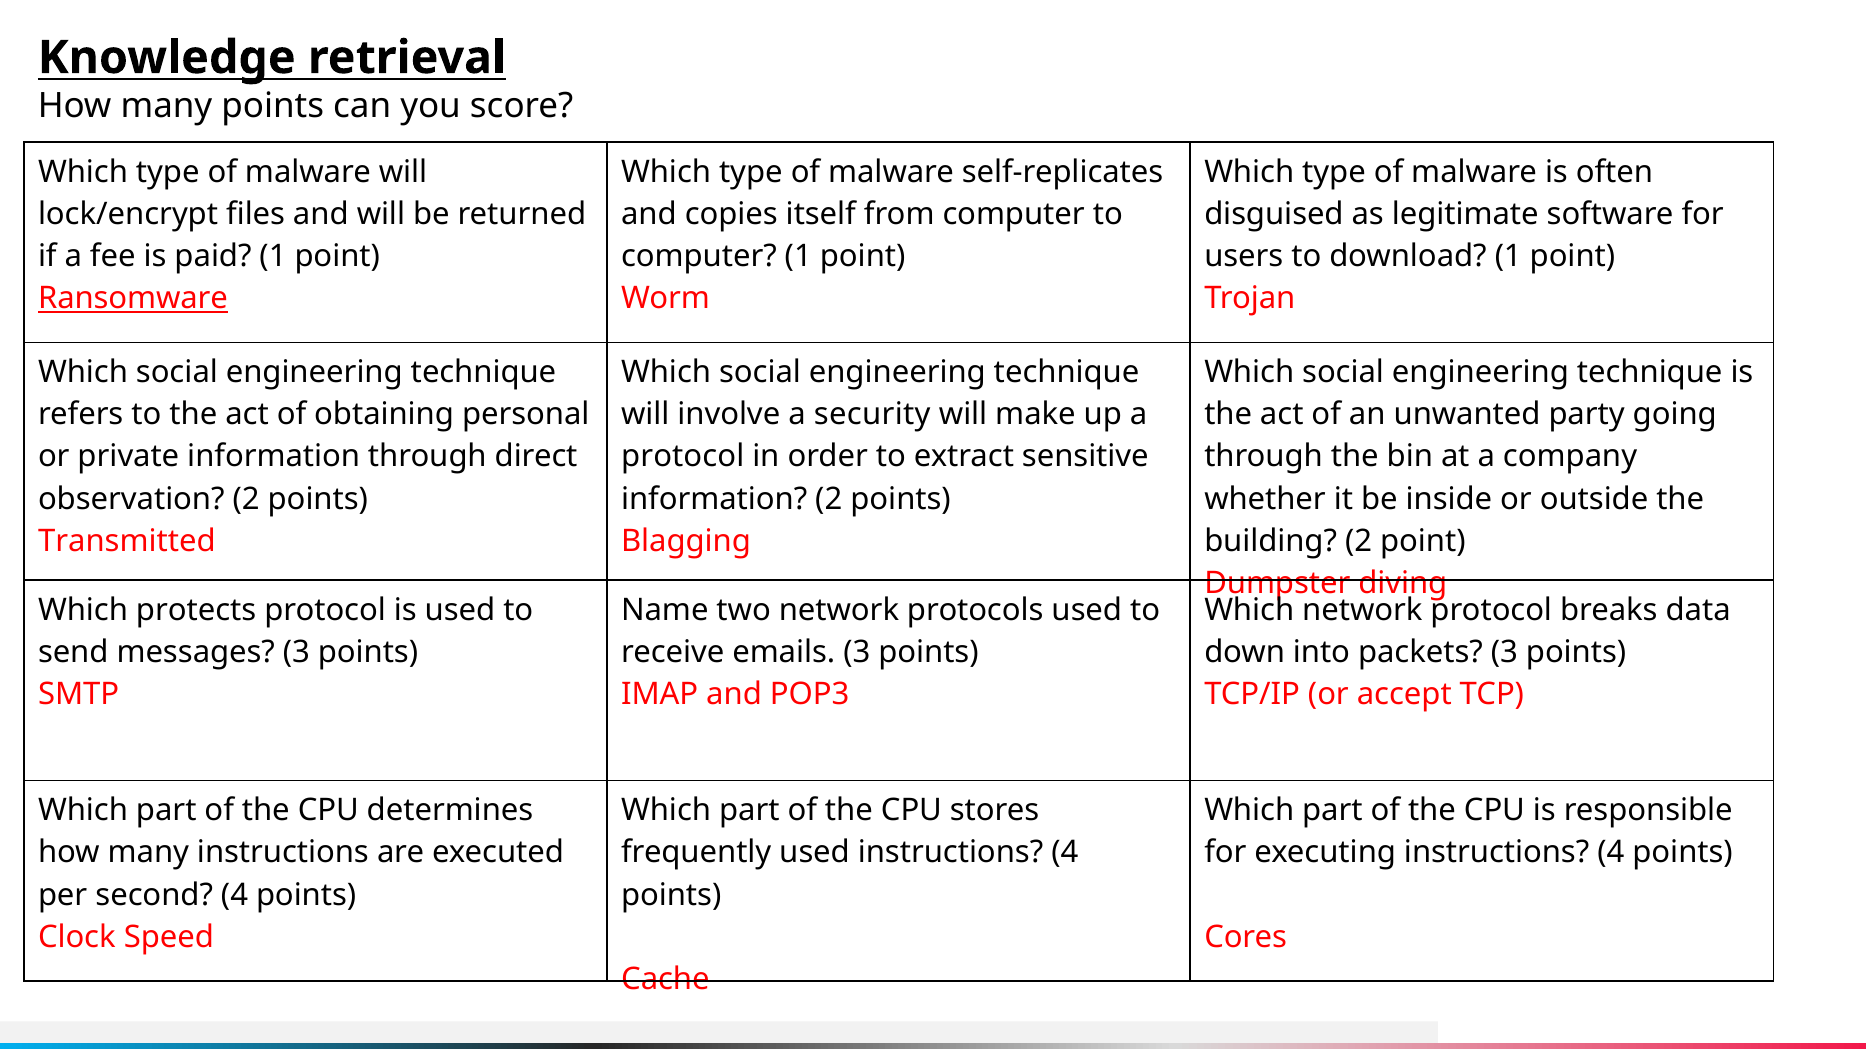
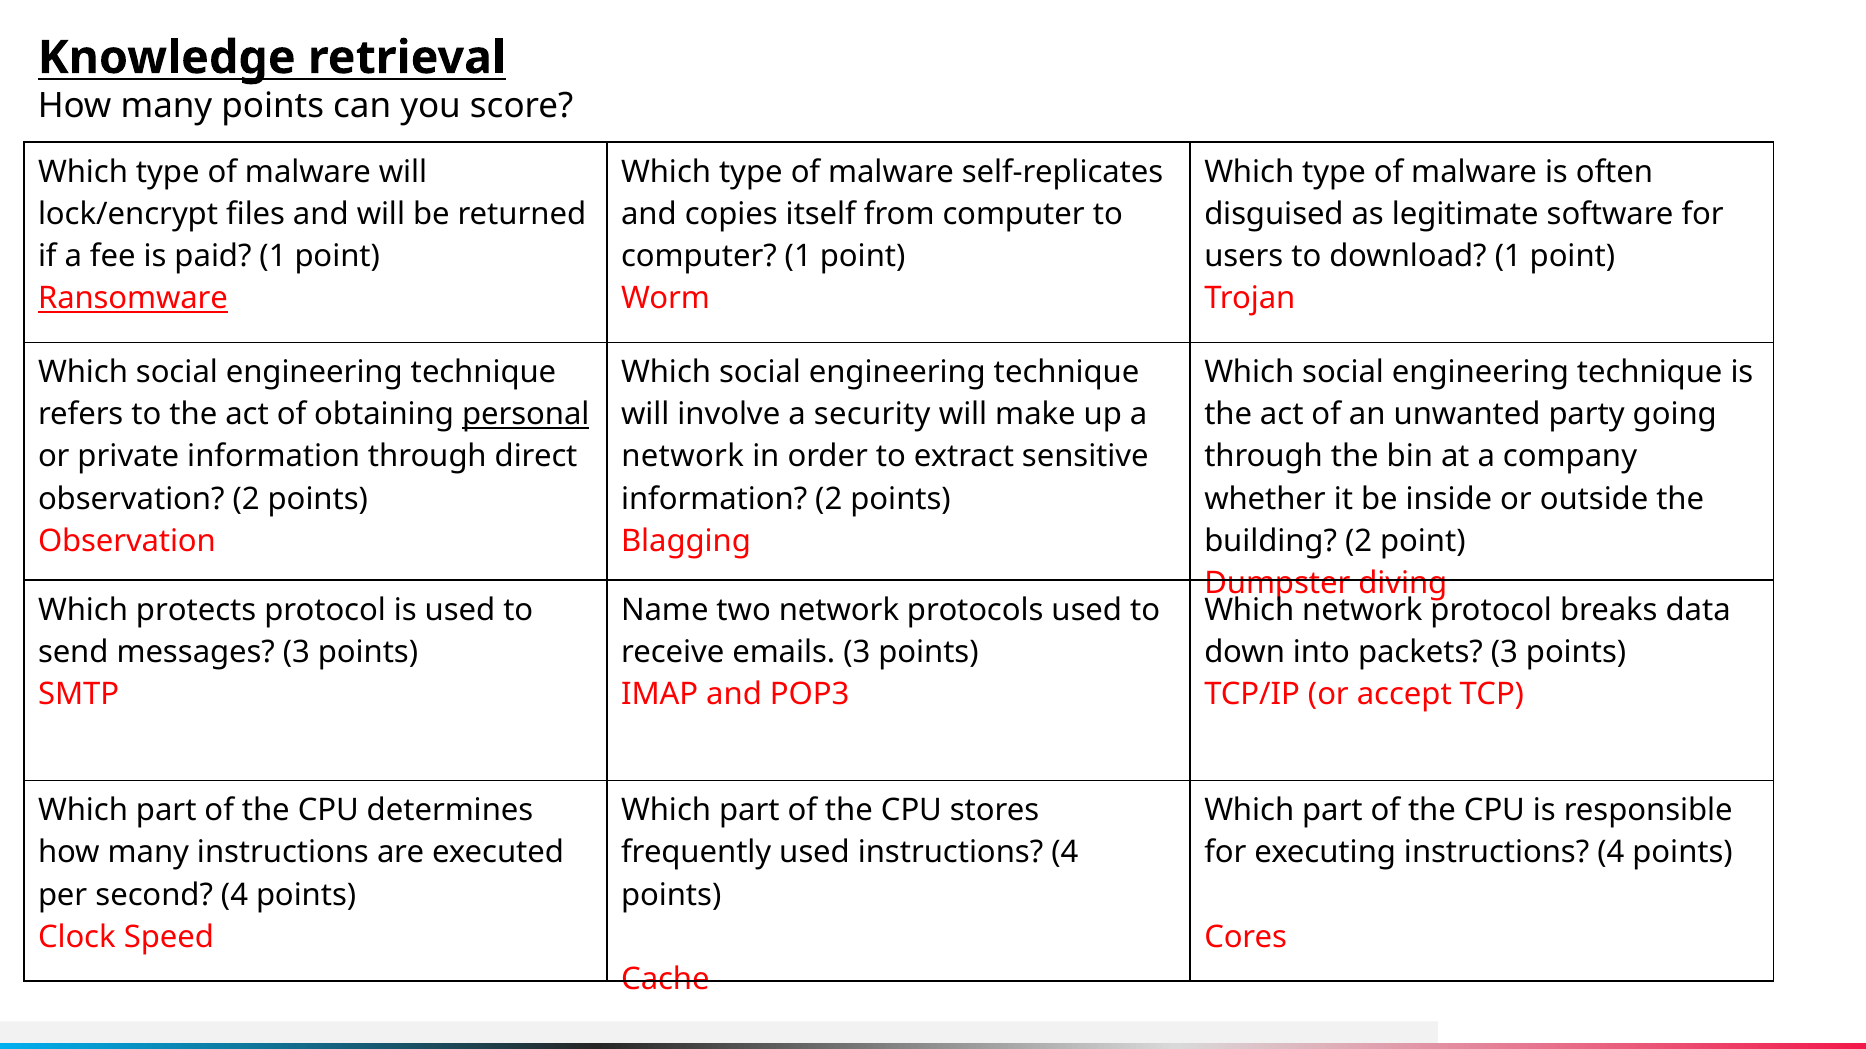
personal underline: none -> present (526, 415)
protocol: protocol -> network (683, 457)
Transmitted: Transmitted -> Observation (127, 541)
